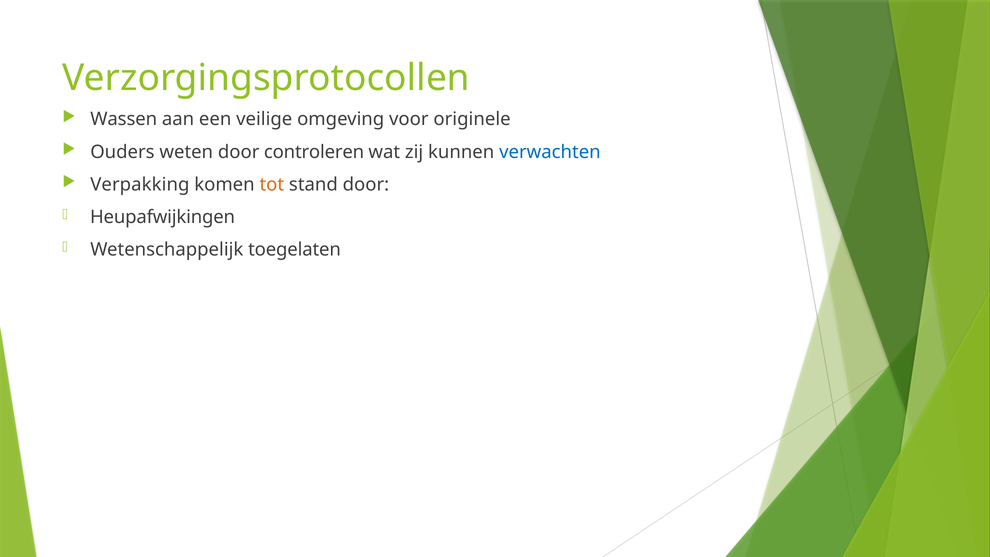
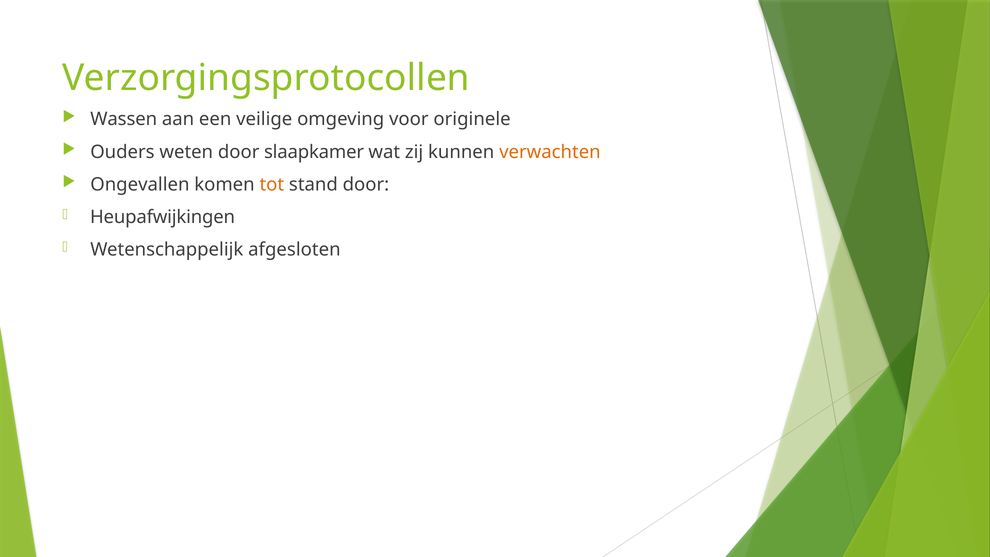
controleren: controleren -> slaapkamer (314, 152)
verwachten colour: blue -> orange (550, 152)
Verpakking: Verpakking -> Ongevallen (140, 184)
toegelaten: toegelaten -> afgesloten (294, 250)
